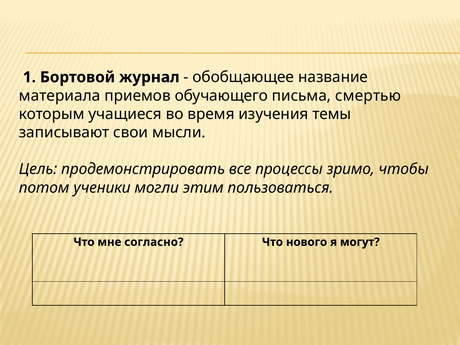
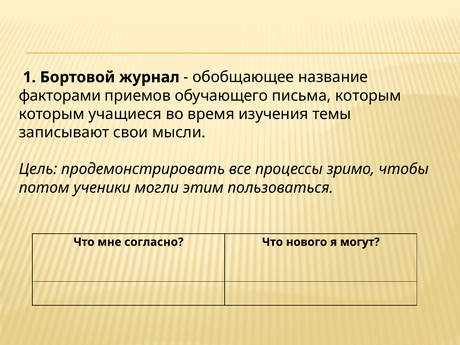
материала: материала -> факторами (60, 96)
письма смертью: смертью -> которым (368, 96)
